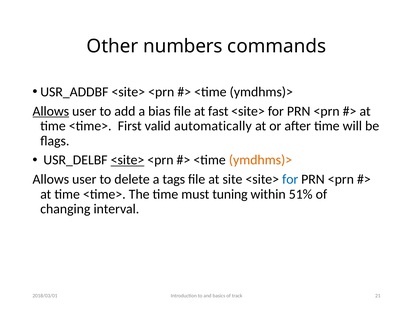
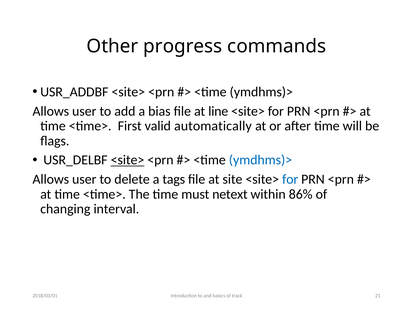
numbers: numbers -> progress (183, 46)
Allows underline: present -> none (51, 111)
fast: fast -> line (218, 111)
ymdhms)> colour: orange -> blue (260, 160)
tuning: tuning -> netext (230, 194)
51%: 51% -> 86% (301, 194)
